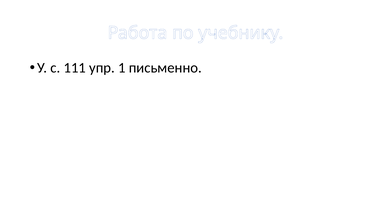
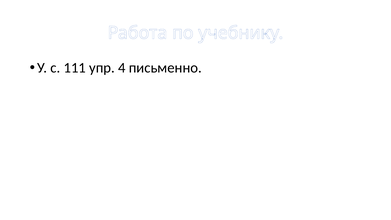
1: 1 -> 4 (122, 68)
